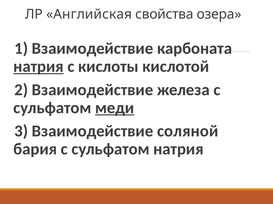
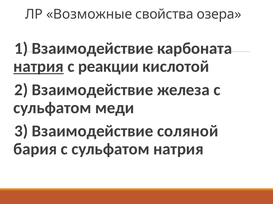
Английская: Английская -> Возможные (89, 14)
кислоты: кислоты -> реакции (108, 67)
меди underline: present -> none (115, 108)
